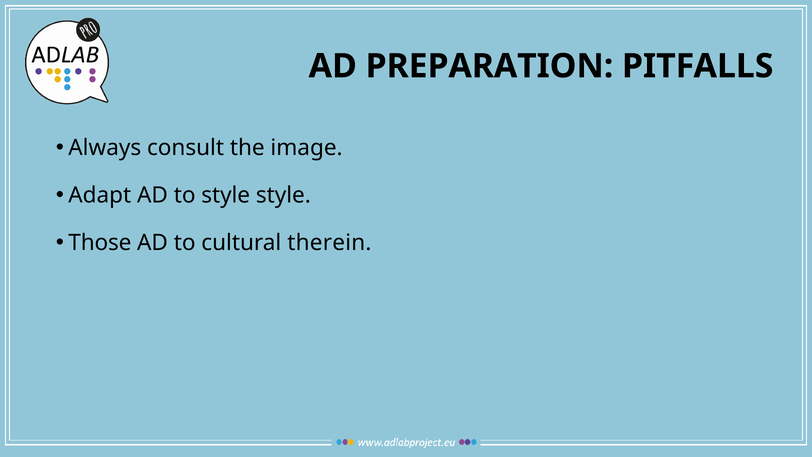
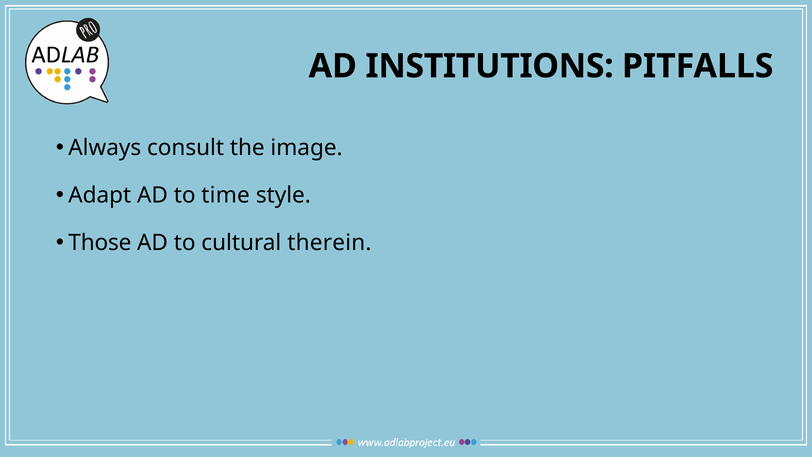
PREPARATION: PREPARATION -> INSTITUTIONS (490, 66)
to style: style -> time (226, 195)
